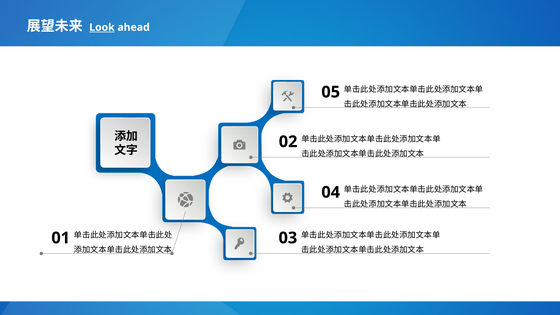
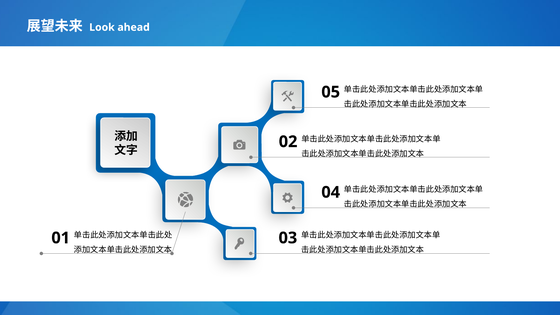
Look underline: present -> none (102, 27)
